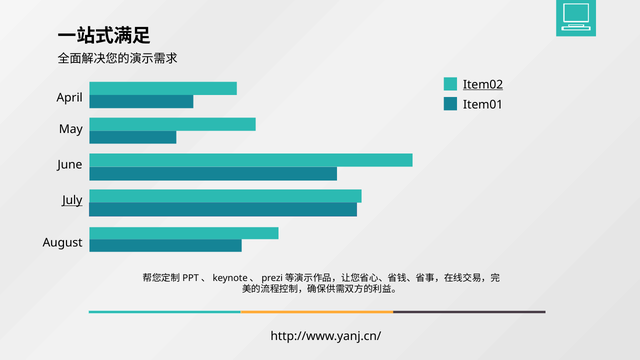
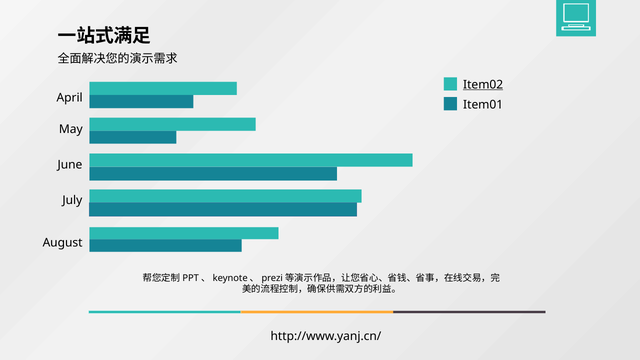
July underline: present -> none (72, 200)
